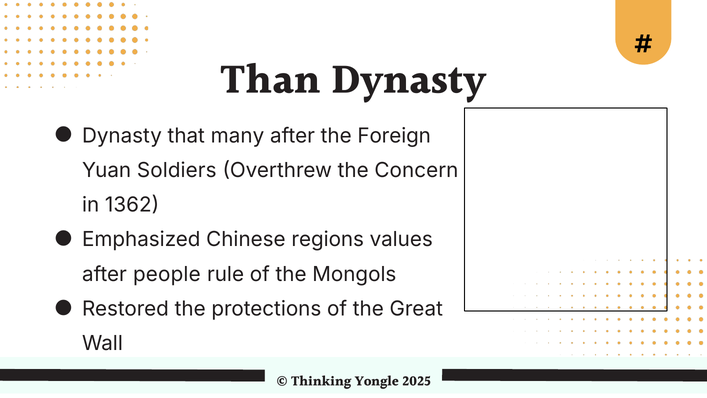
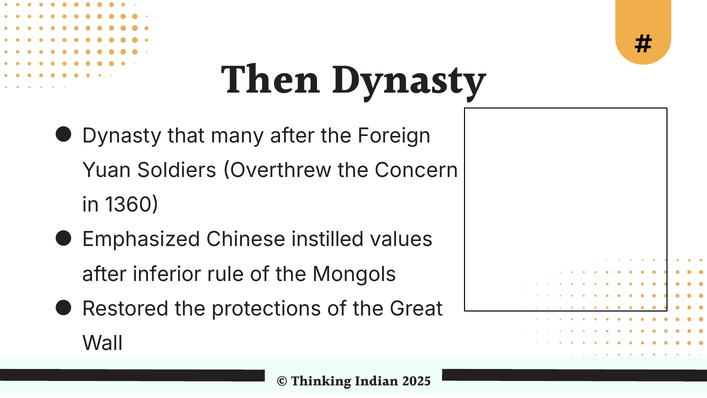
Than: Than -> Then (271, 81)
1362: 1362 -> 1360 (132, 205)
regions: regions -> instilled (328, 240)
people: people -> inferior (167, 274)
Yongle: Yongle -> Indian (377, 381)
